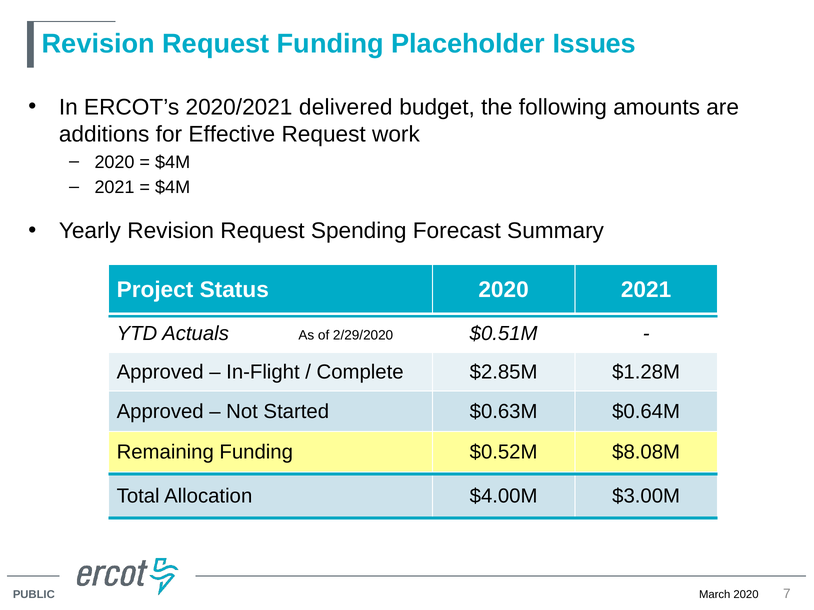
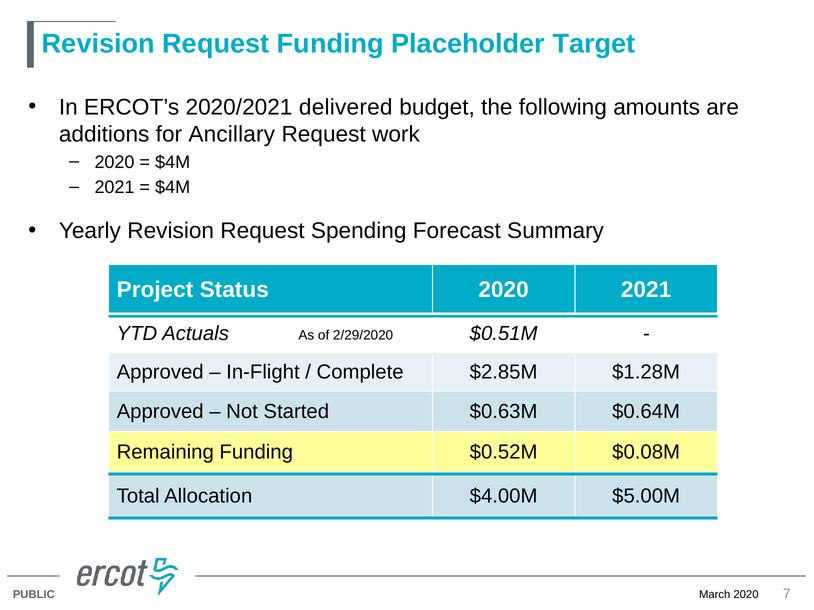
Issues: Issues -> Target (594, 44)
Effective: Effective -> Ancillary (232, 135)
$8.08M: $8.08M -> $0.08M (646, 453)
$3.00M: $3.00M -> $5.00M (646, 497)
